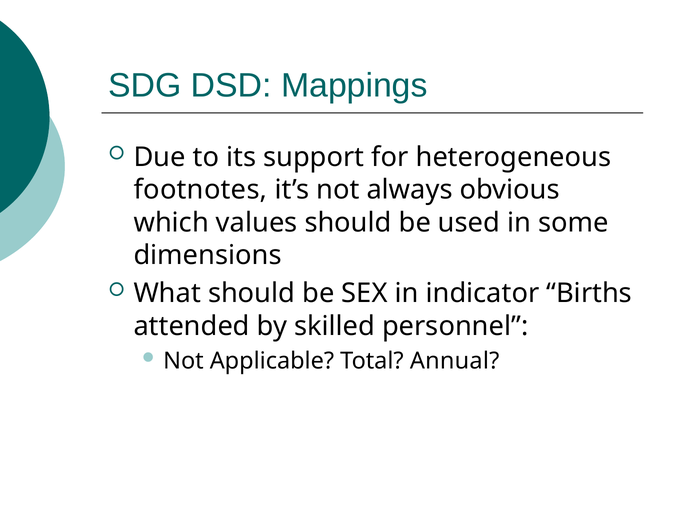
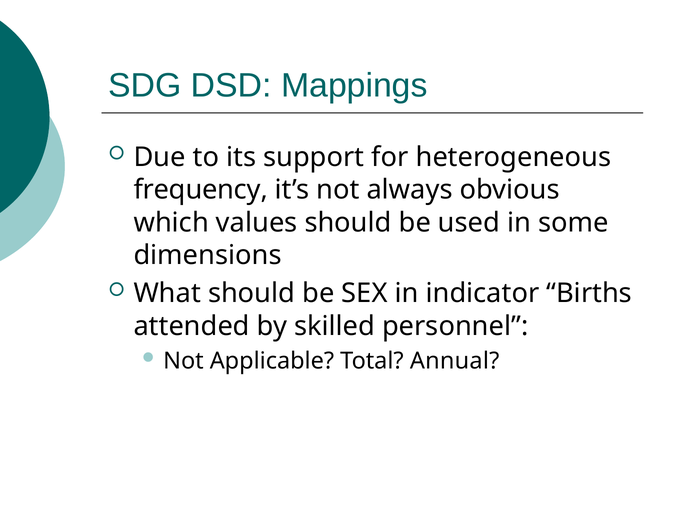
footnotes: footnotes -> frequency (201, 190)
